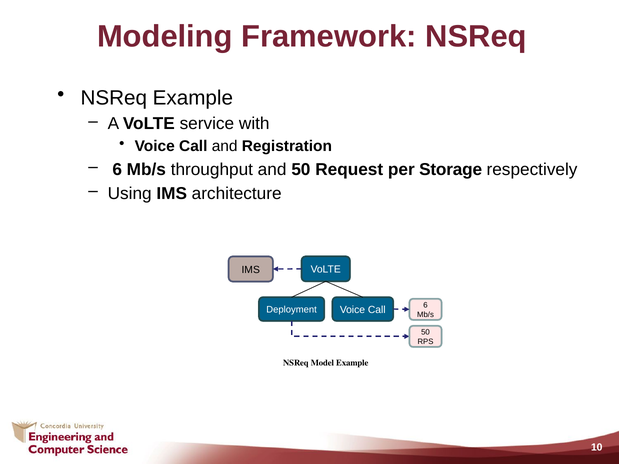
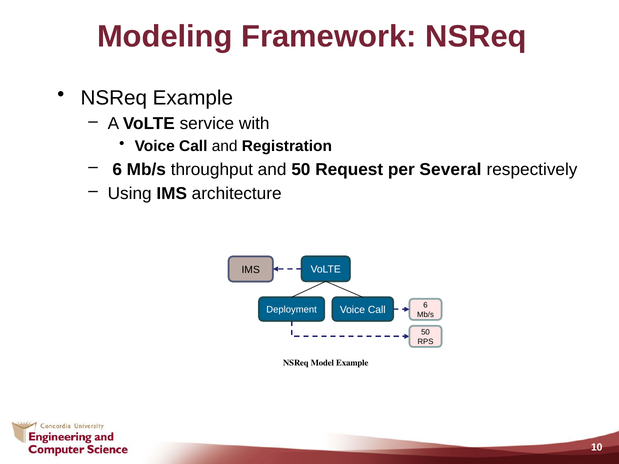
Storage: Storage -> Several (450, 170)
